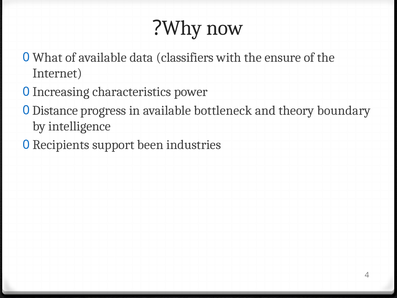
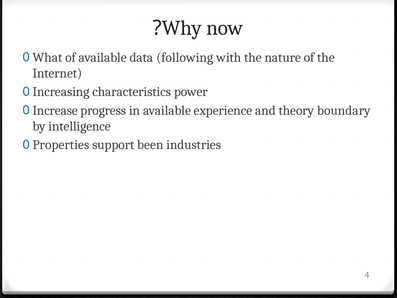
classifiers: classifiers -> following (185, 57)
ensure: ensure -> nature (283, 57)
Distance: Distance -> Increase (55, 110)
bottleneck: bottleneck -> experience (223, 110)
Recipients: Recipients -> Properties (61, 145)
